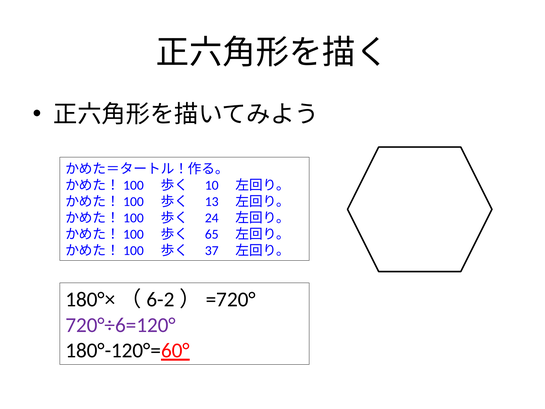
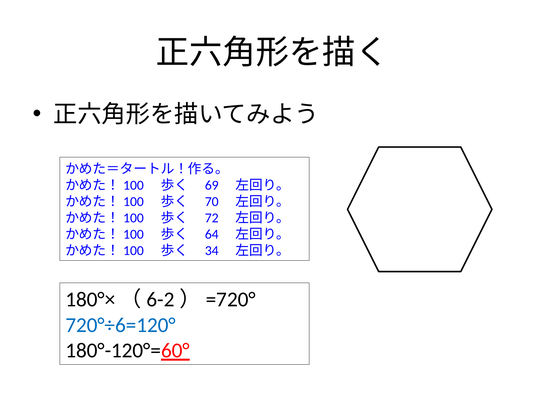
10: 10 -> 69 (212, 185)
13: 13 -> 70 (212, 202)
24: 24 -> 72 (212, 218)
65: 65 -> 64 (212, 234)
37: 37 -> 34 (212, 251)
720°÷6=120° colour: purple -> blue (121, 325)
